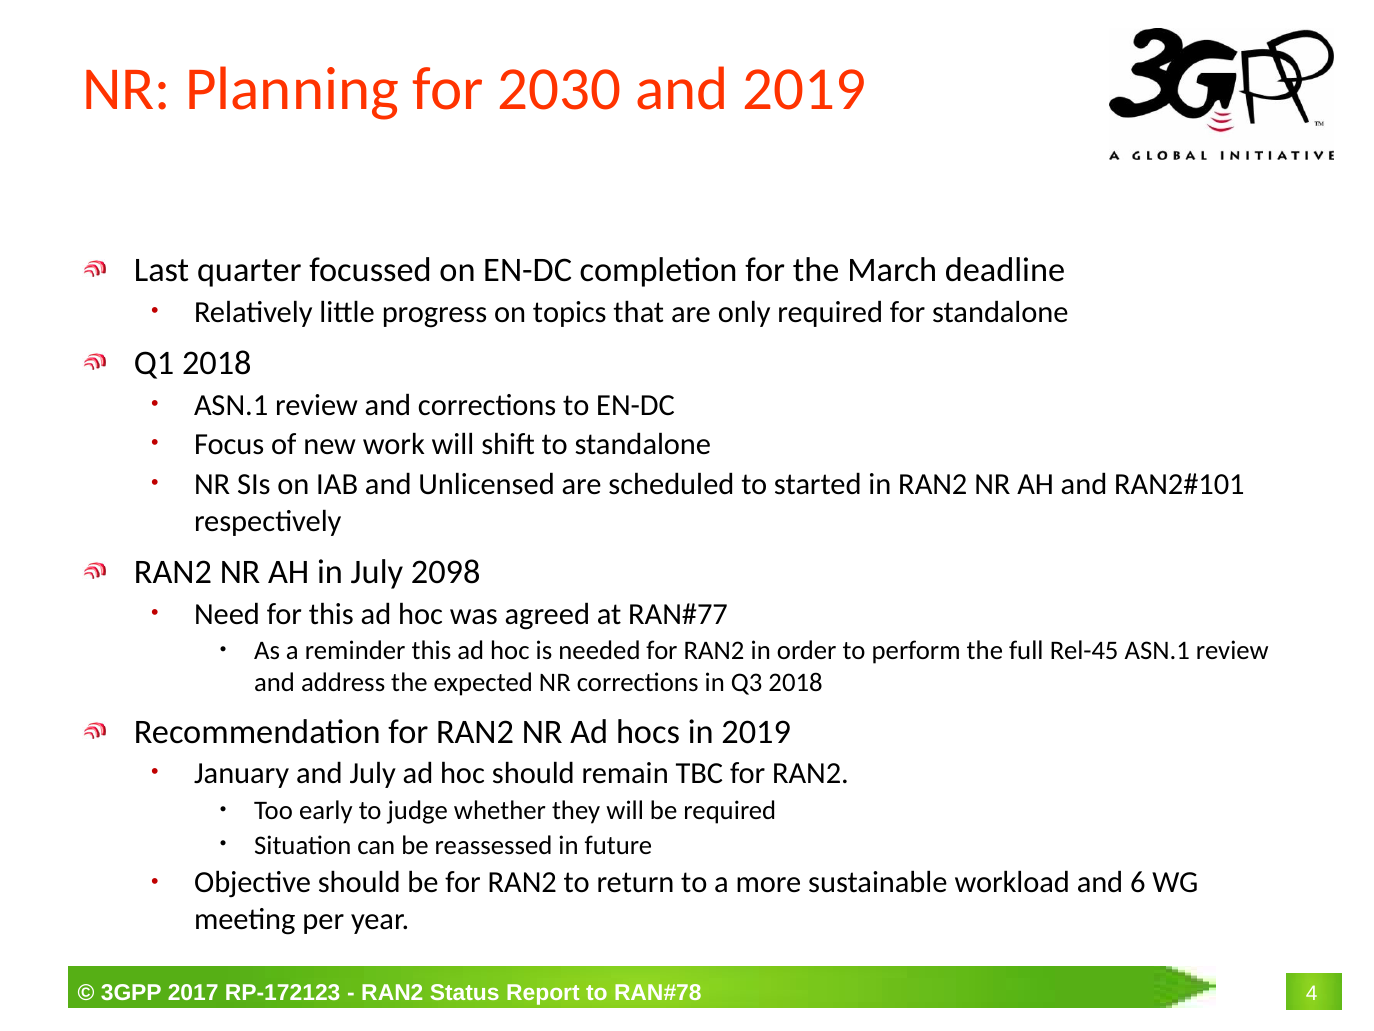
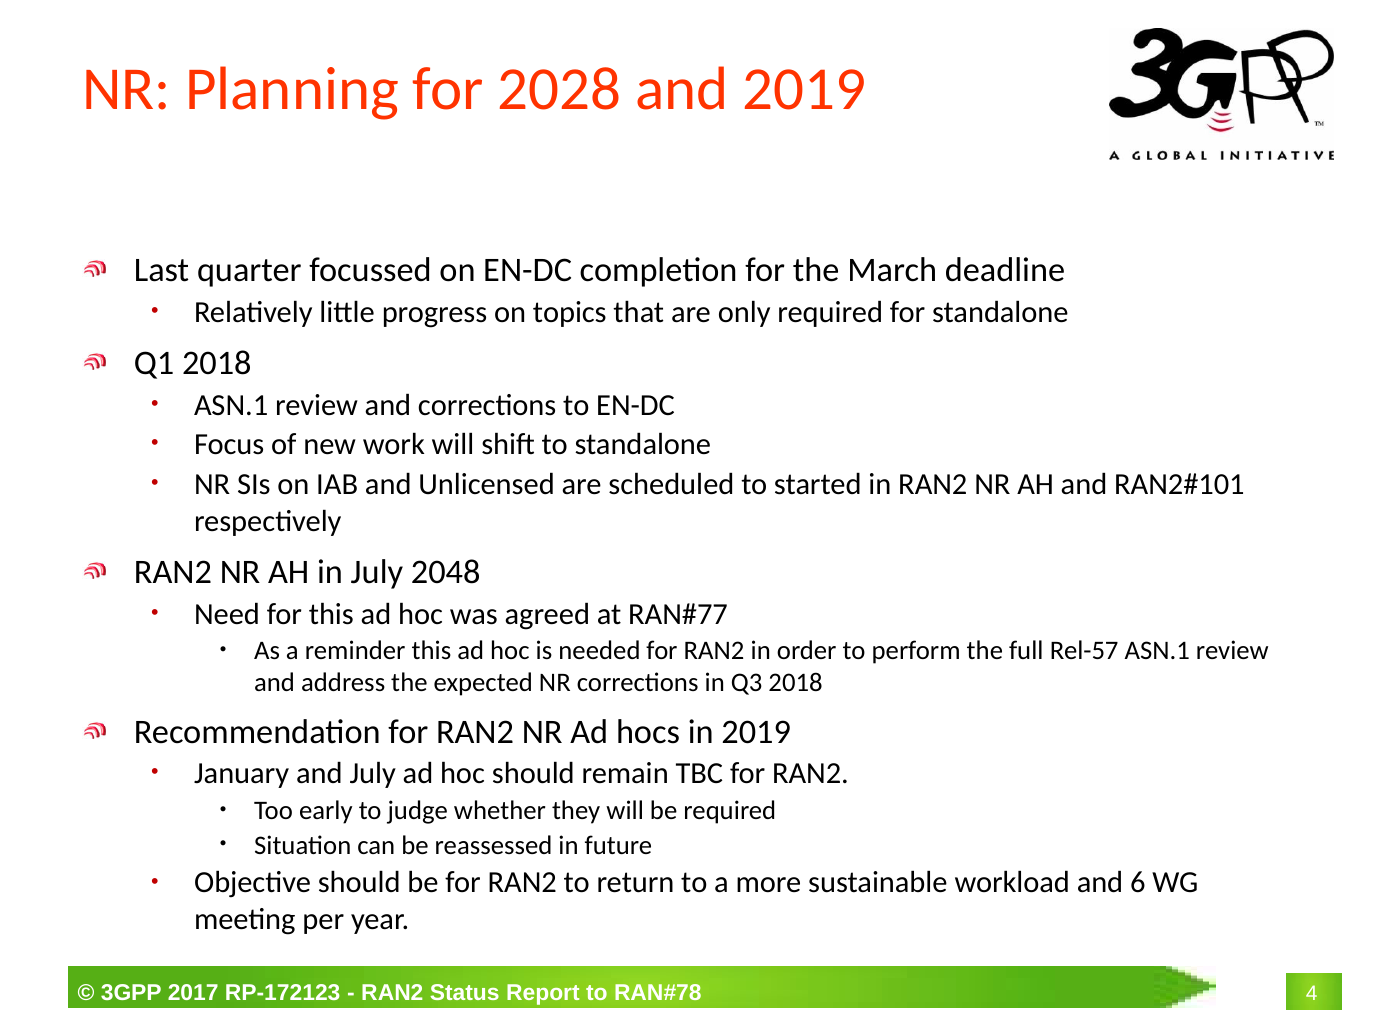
2030: 2030 -> 2028 (559, 89)
2098: 2098 -> 2048 (446, 572)
Rel-45: Rel-45 -> Rel-57 (1084, 650)
